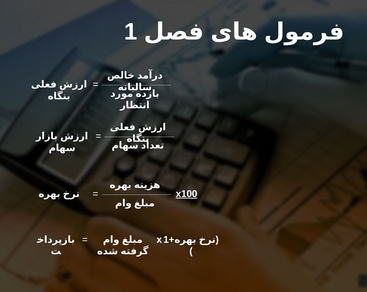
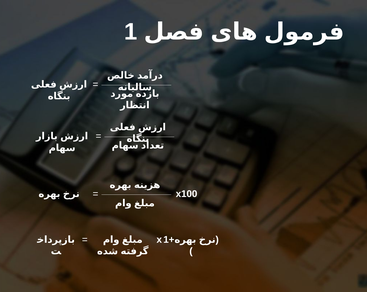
x100 underline: present -> none (187, 193)
